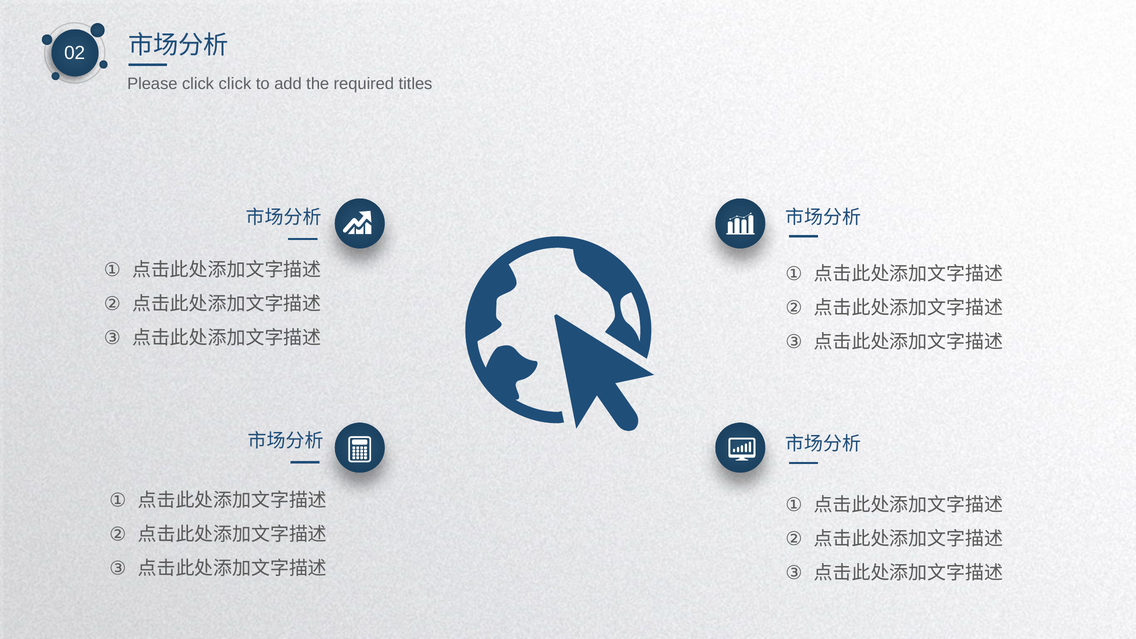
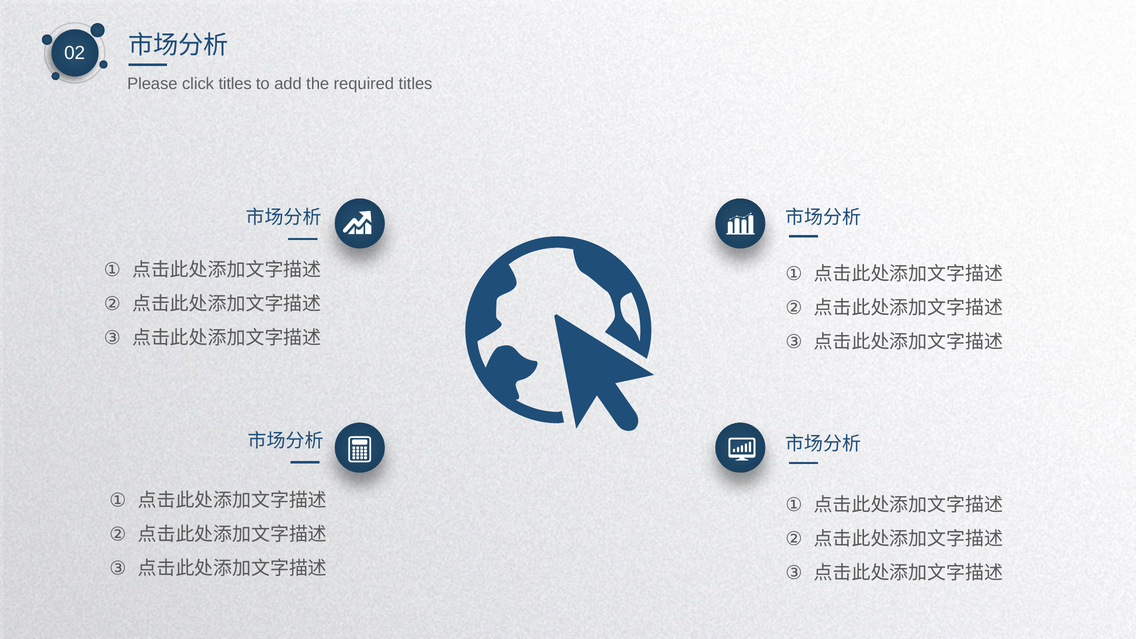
click click: click -> titles (235, 84)
